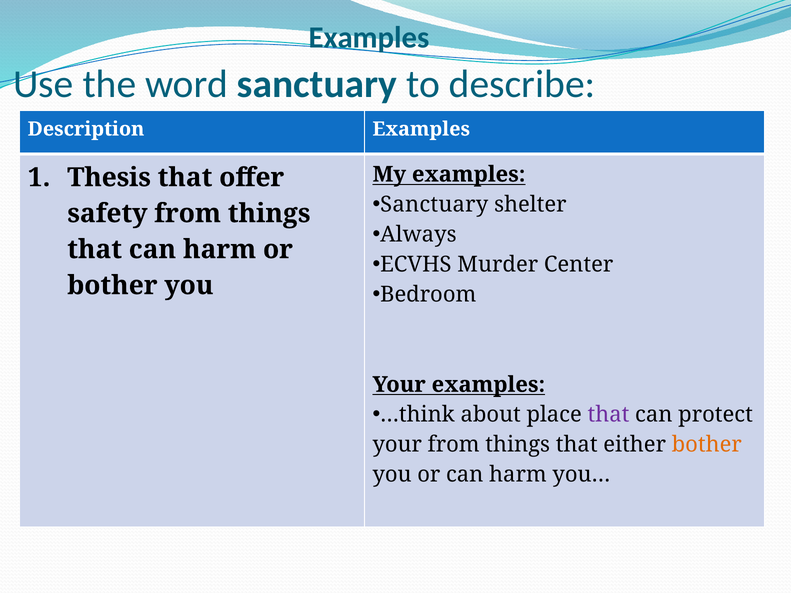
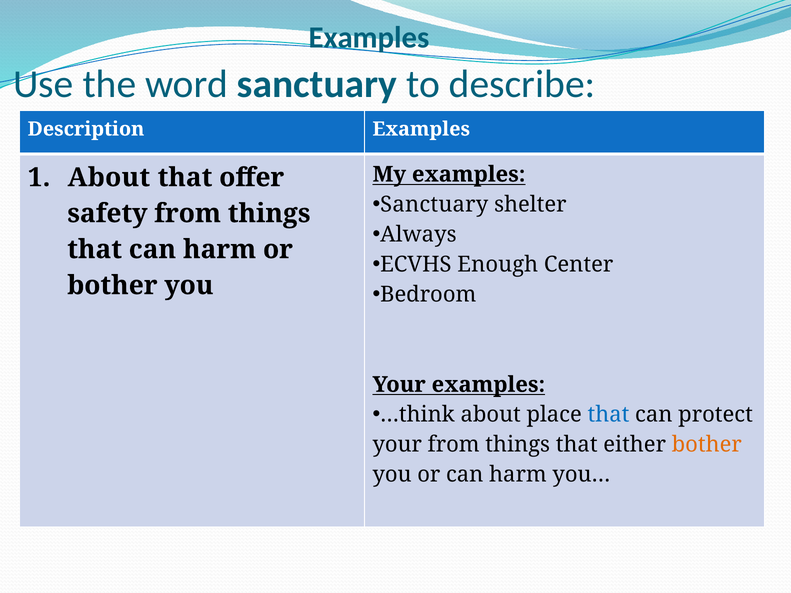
Thesis: Thesis -> About (109, 178)
Murder: Murder -> Enough (498, 265)
that colour: purple -> blue (608, 415)
